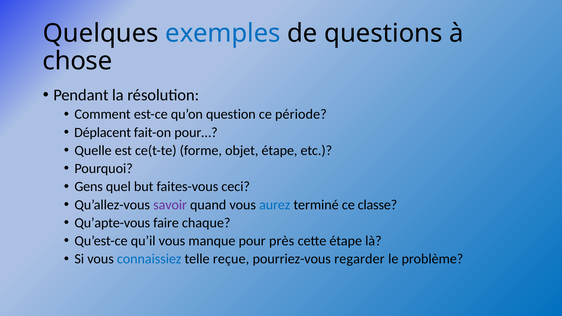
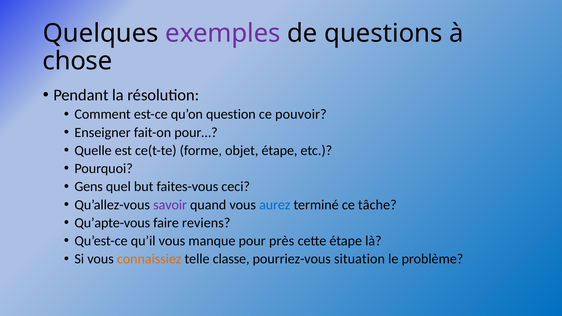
exemples colour: blue -> purple (223, 33)
période: période -> pouvoir (301, 114)
Déplacent: Déplacent -> Enseigner (103, 132)
classe: classe -> tâche (377, 205)
chaque: chaque -> reviens (206, 223)
connaissiez colour: blue -> orange (149, 259)
reçue: reçue -> classe (231, 259)
regarder: regarder -> situation (359, 259)
